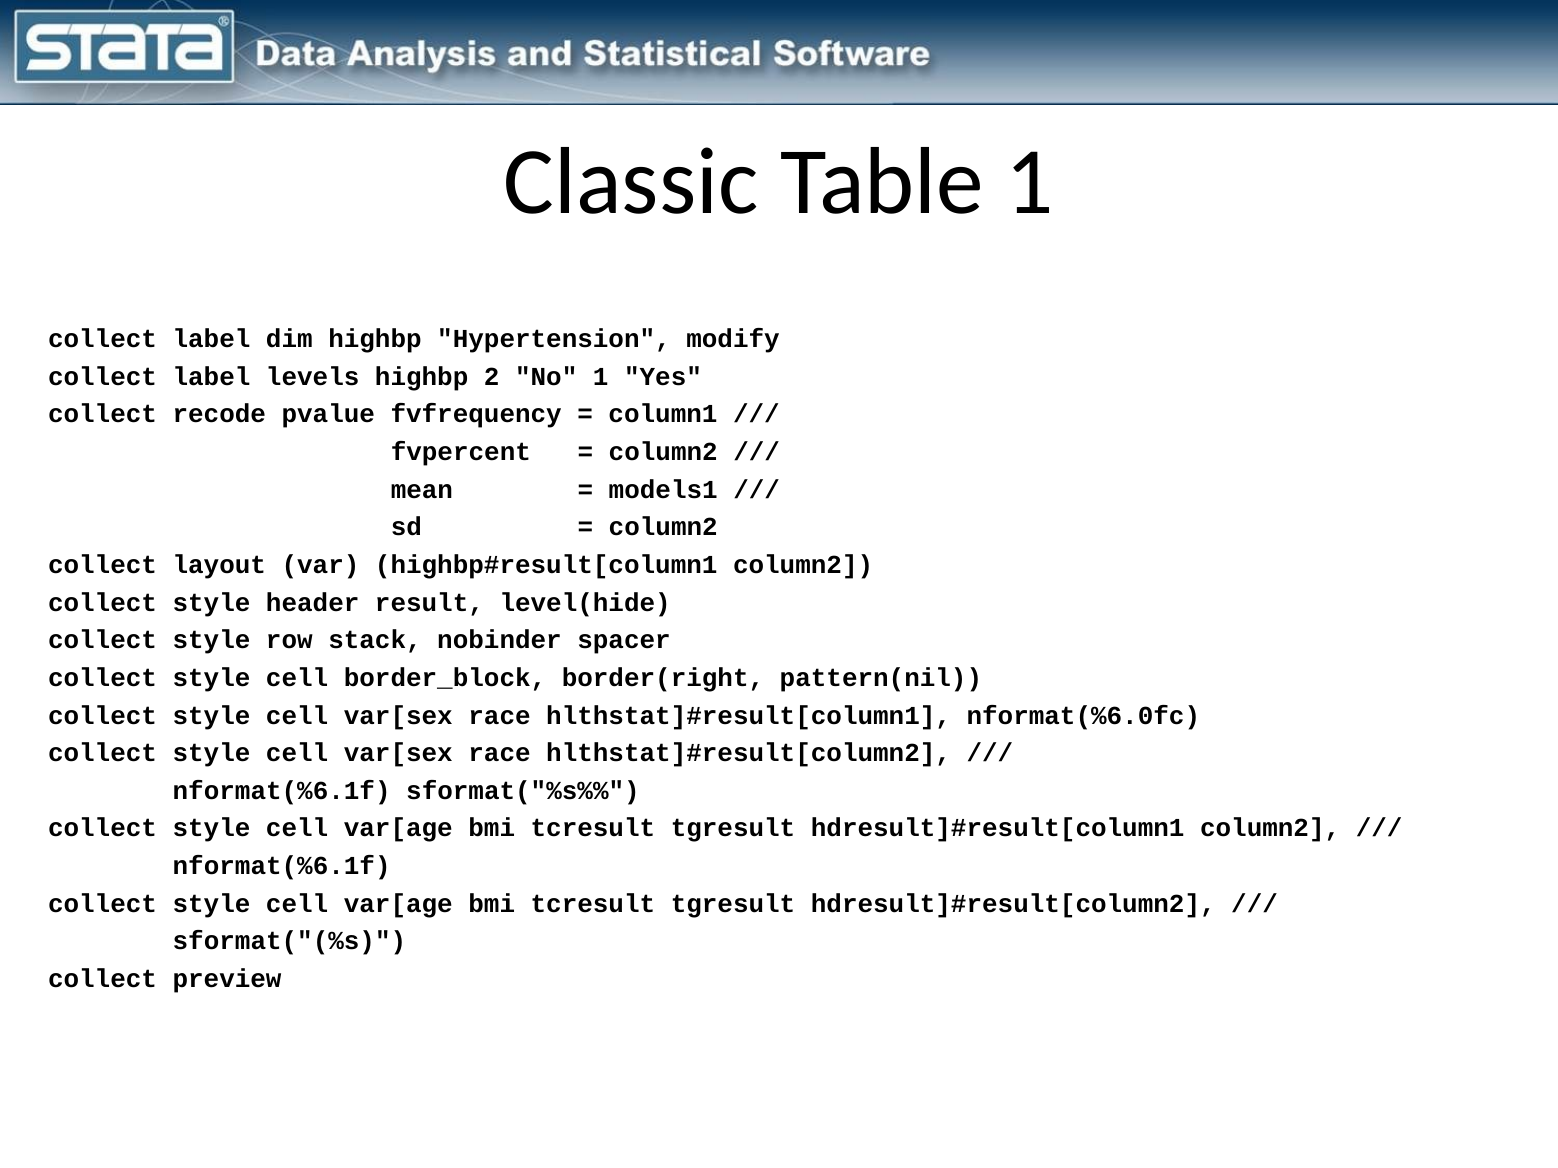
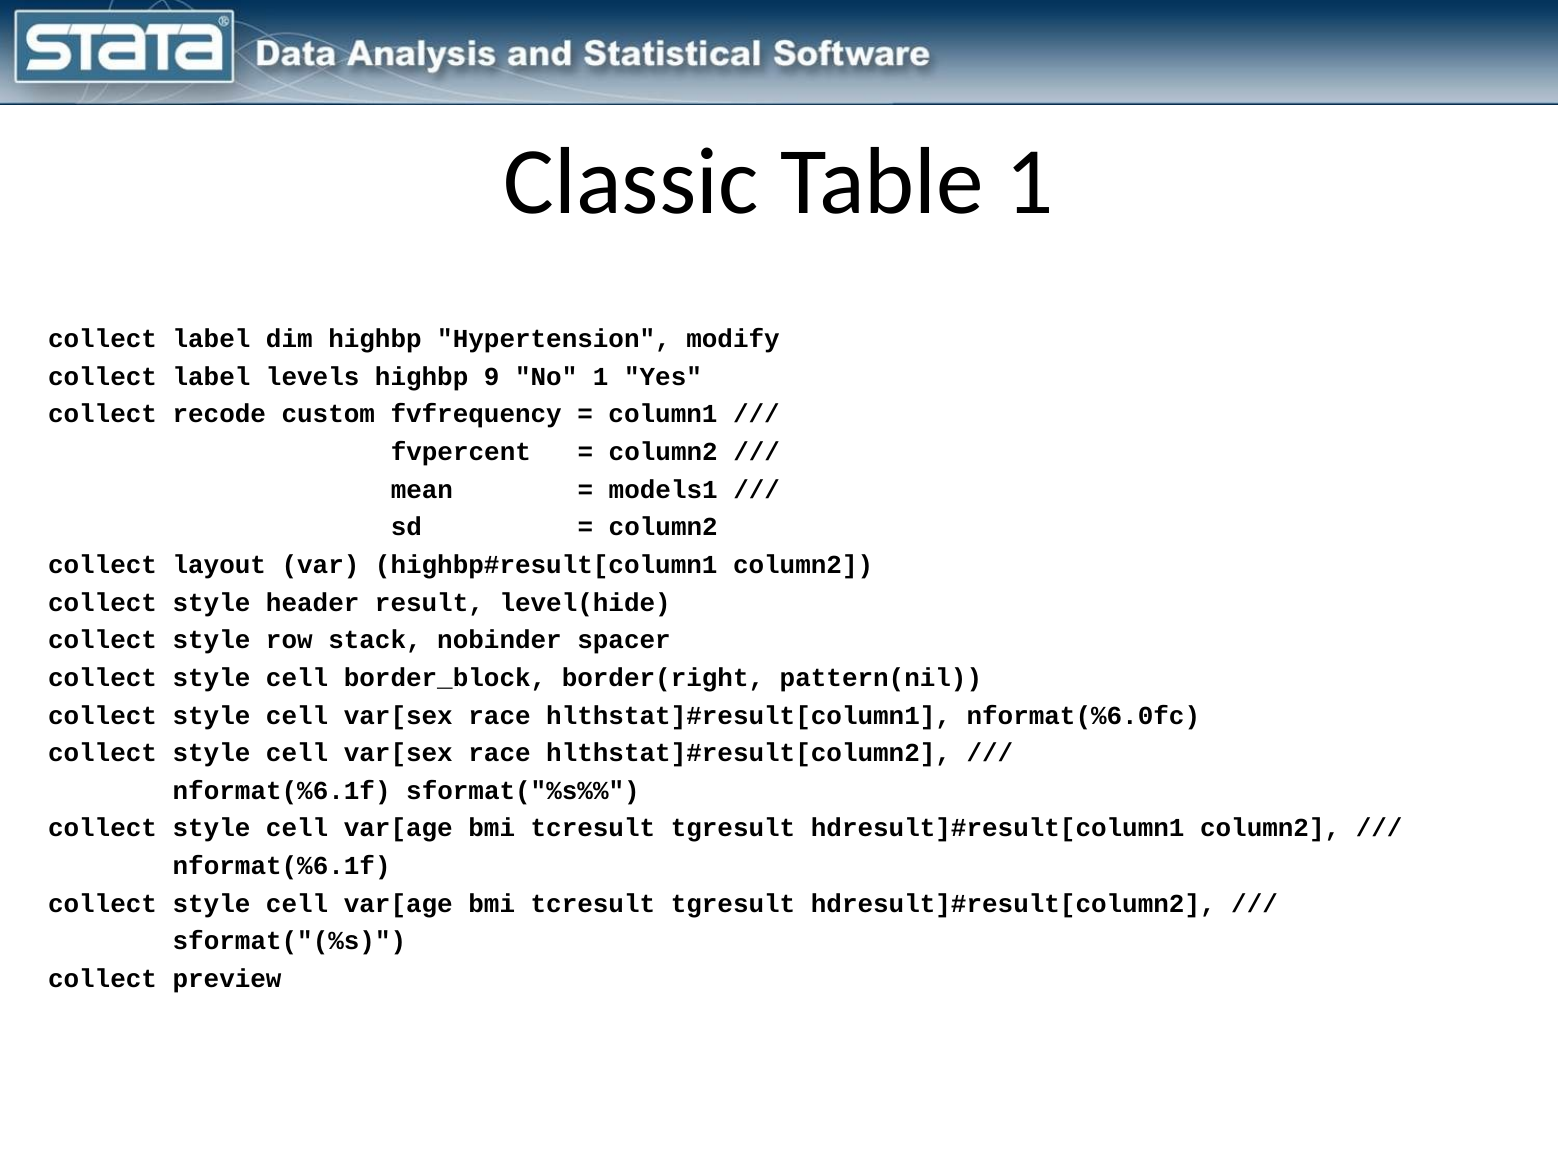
2: 2 -> 9 (492, 377)
pvalue: pvalue -> custom (328, 414)
